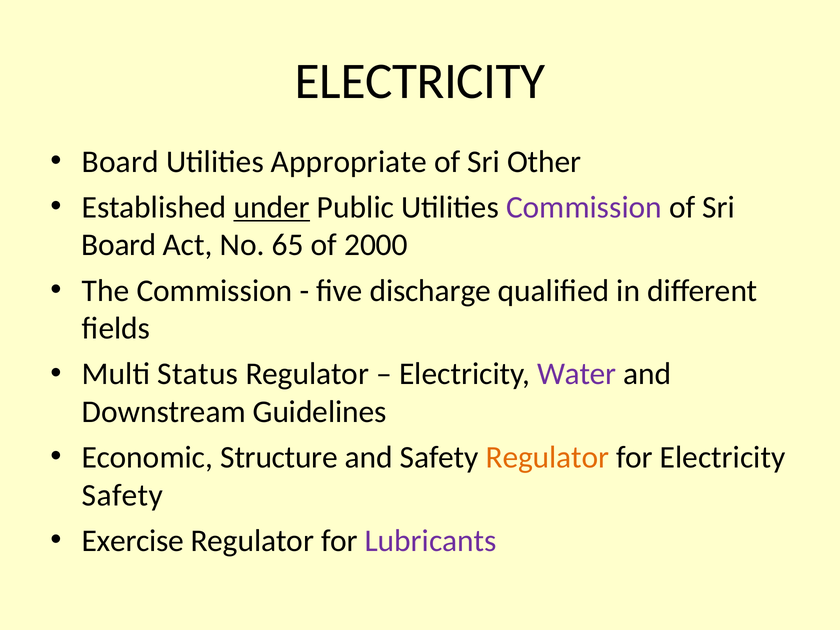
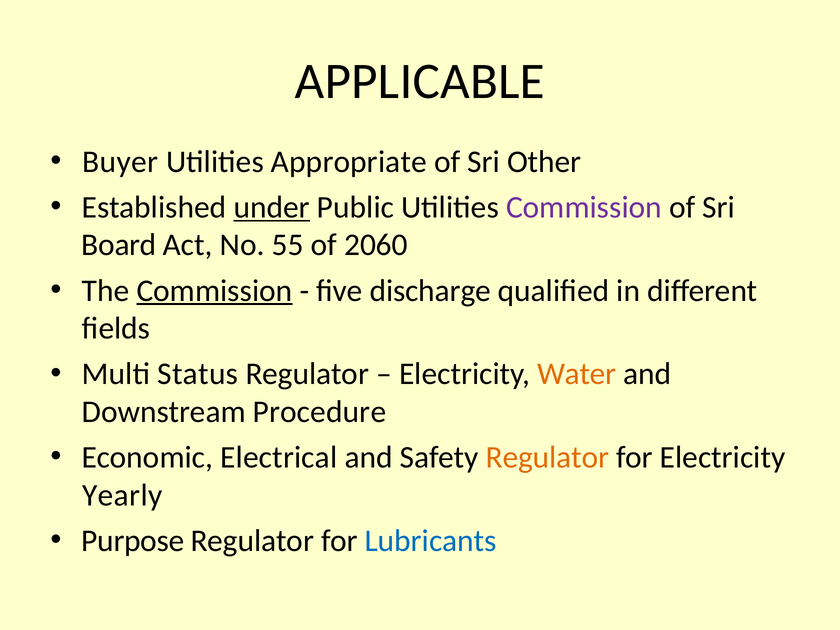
ELECTRICITY: ELECTRICITY -> APPLICABLE (420, 81)
Board: Board -> Buyer (120, 162)
65: 65 -> 55 (288, 245)
2000: 2000 -> 2060 (376, 245)
Commission underline: none -> present (214, 291)
Water colour: purple -> orange (577, 374)
Guidelines: Guidelines -> Procedure (320, 412)
Structure: Structure -> Electrical (279, 457)
Safety: Safety -> Yearly (122, 495)
Exercise: Exercise -> Purpose (133, 541)
Lubricants colour: purple -> blue (431, 541)
